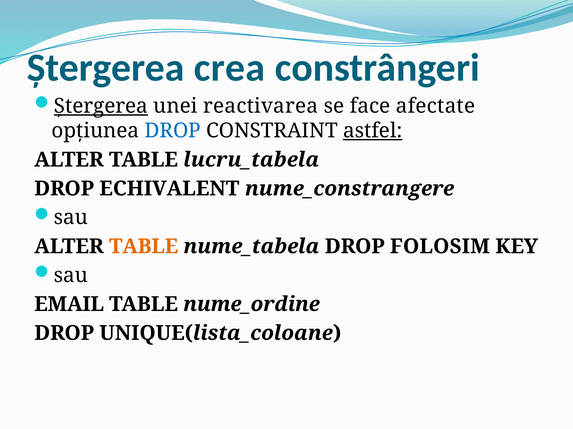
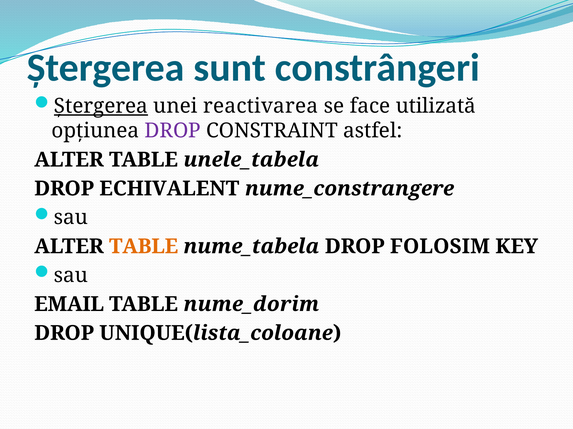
crea: crea -> sunt (230, 68)
afectate: afectate -> utilizată (436, 106)
DROP colour: blue -> purple (173, 131)
astfel underline: present -> none (373, 131)
lucru_tabela: lucru_tabela -> unele_tabela (251, 160)
nume_ordine: nume_ordine -> nume_dorim (251, 305)
